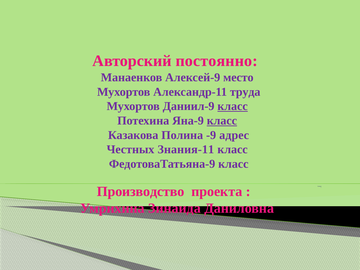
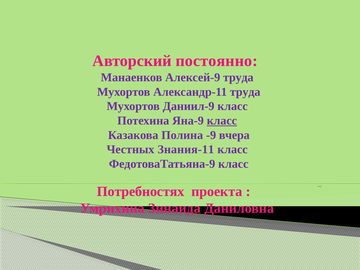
Алексей-9 место: место -> труда (238, 77)
класс underline: present -> none (233, 106)
адрес: адрес -> вчера (234, 135)
Производство: Производство -> Потребностях (141, 192)
